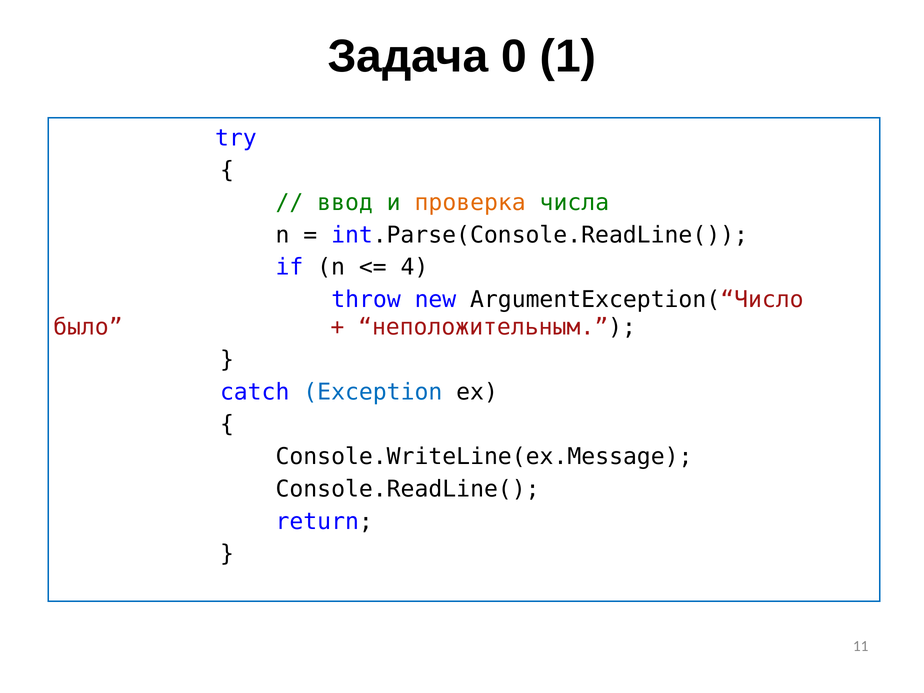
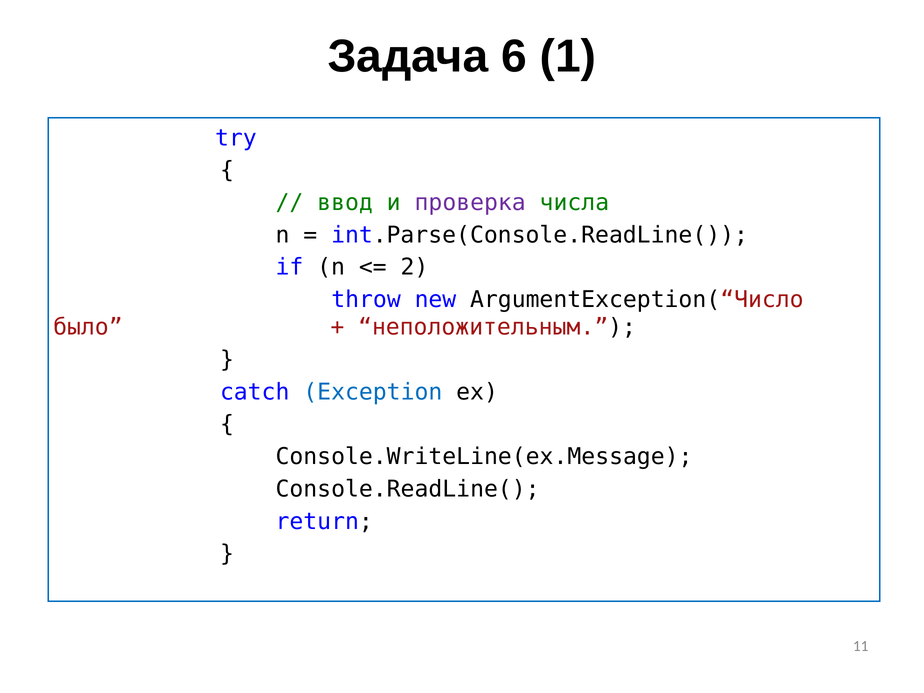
0: 0 -> 6 (514, 57)
проверка colour: orange -> purple (470, 203)
4: 4 -> 2 (414, 267)
